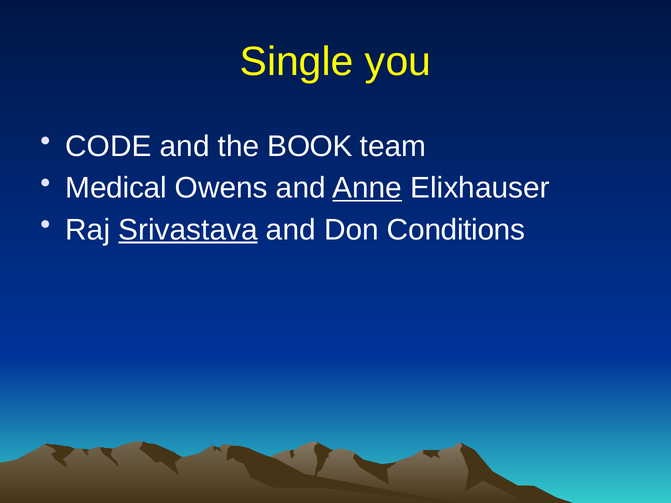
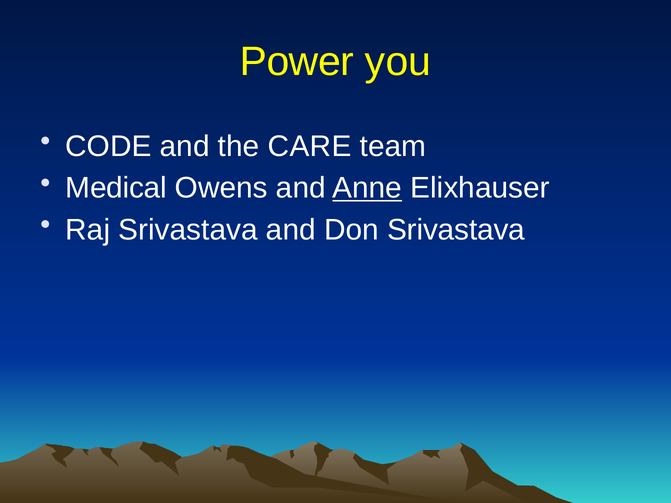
Single: Single -> Power (297, 62)
BOOK: BOOK -> CARE (310, 146)
Srivastava underline: present -> none (188, 230)
Don Conditions: Conditions -> Srivastava (456, 230)
